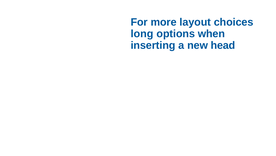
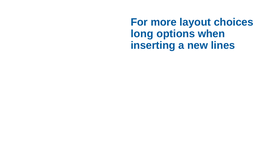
head: head -> lines (223, 45)
